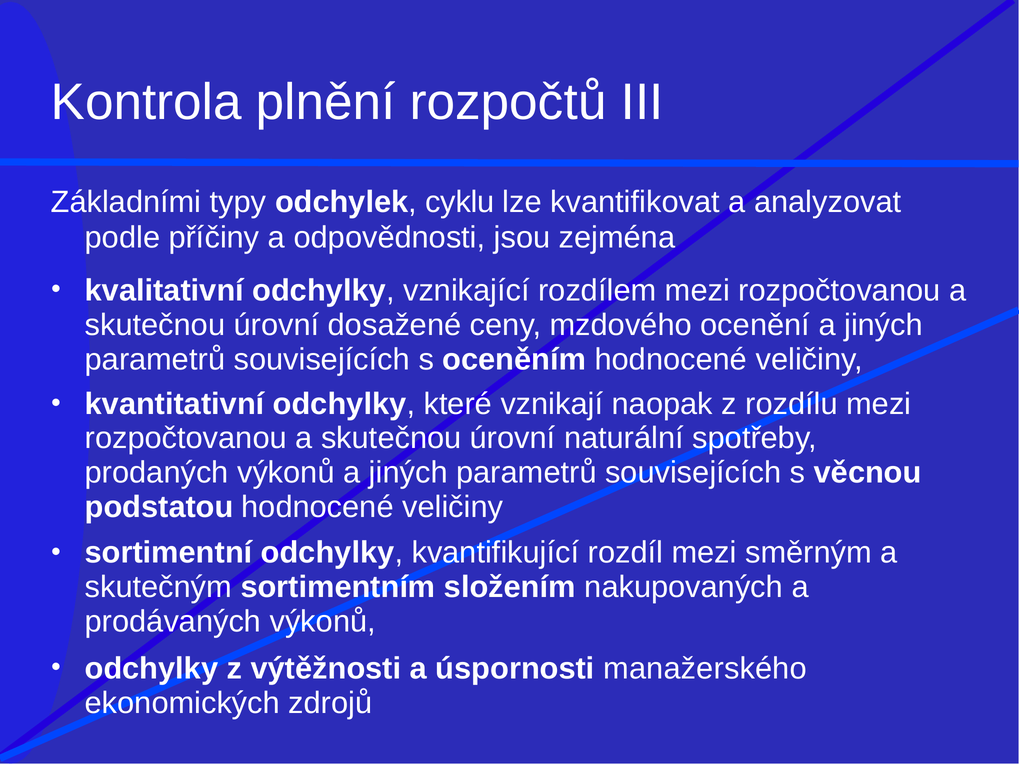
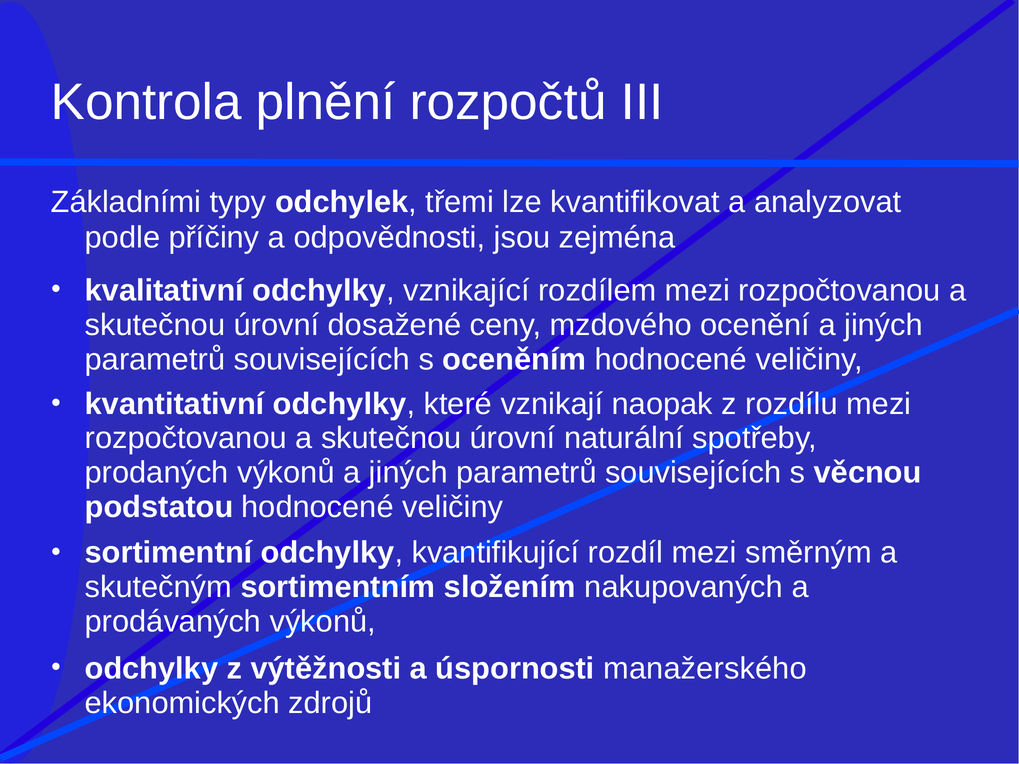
cyklu: cyklu -> třemi (460, 202)
